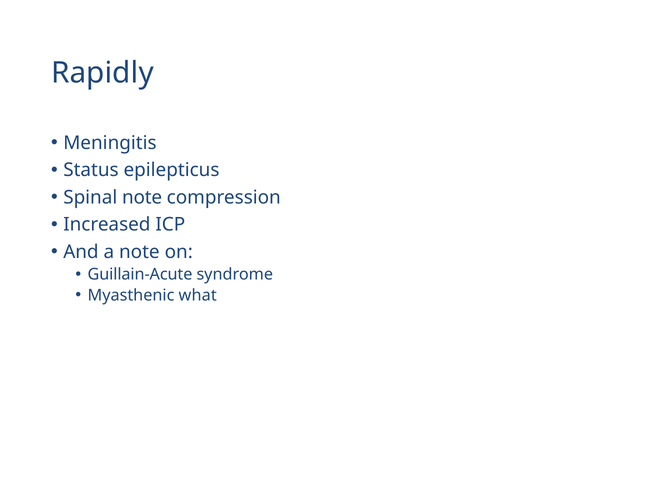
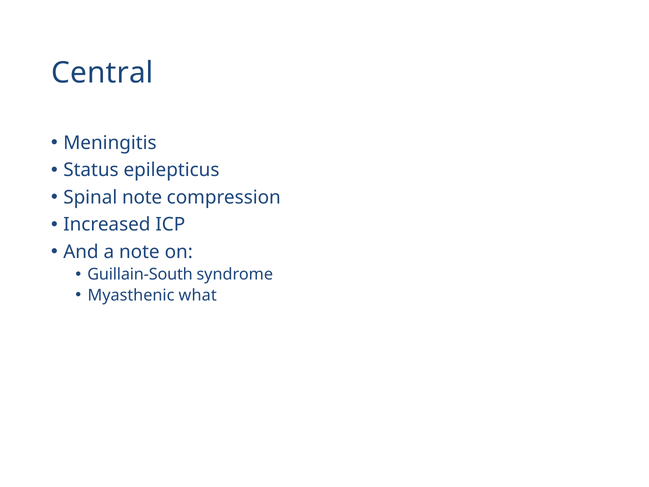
Rapidly: Rapidly -> Central (102, 73)
Guillain-Acute: Guillain-Acute -> Guillain-South (140, 274)
